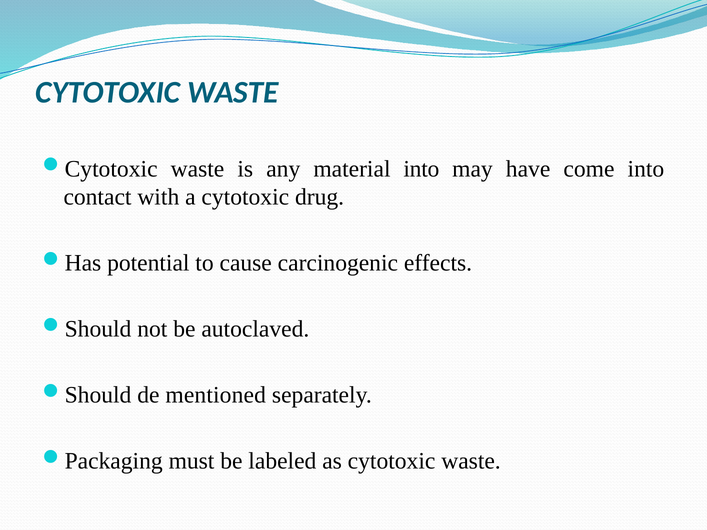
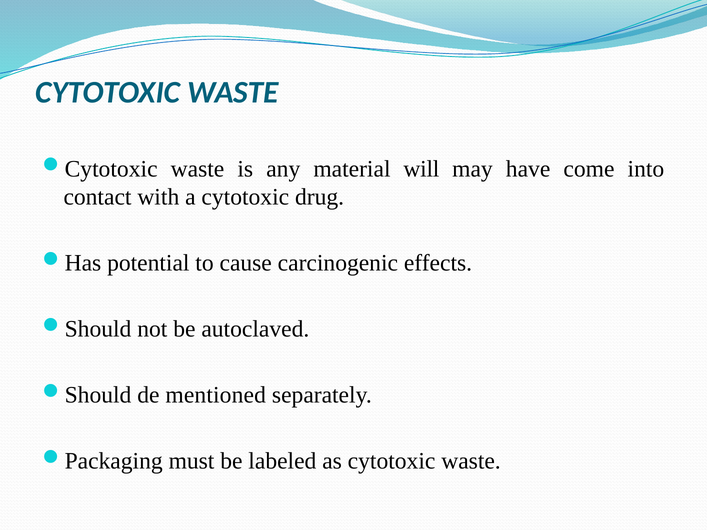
material into: into -> will (421, 169)
